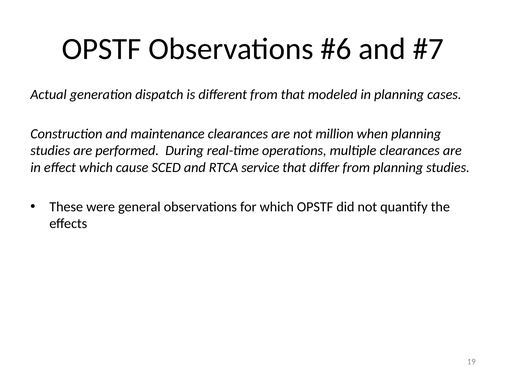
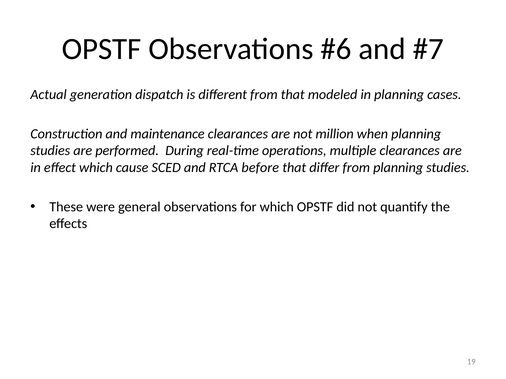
service: service -> before (260, 168)
